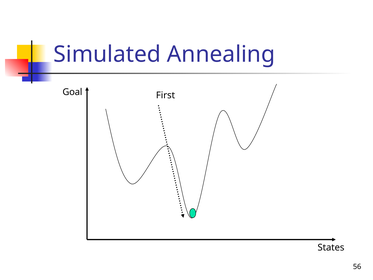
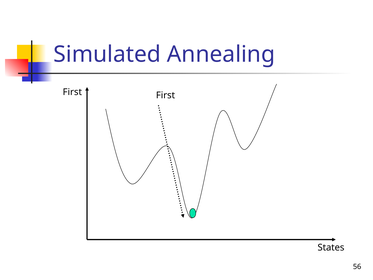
Goal: Goal -> First (72, 92)
